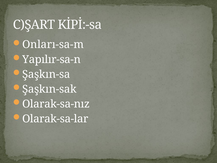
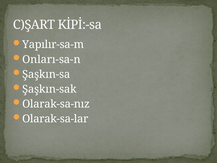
Onları-sa-m: Onları-sa-m -> Yapılır-sa-m (53, 45)
Yapılır-sa-n: Yapılır-sa-n -> Onları-sa-n (51, 59)
